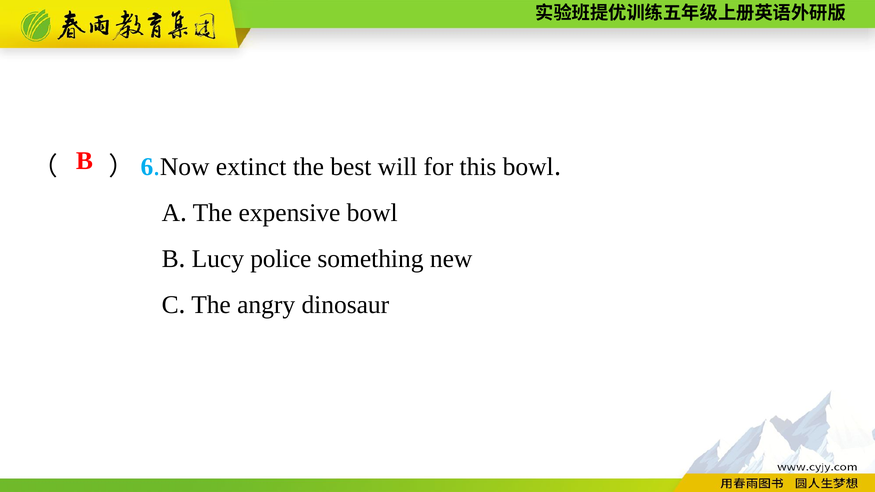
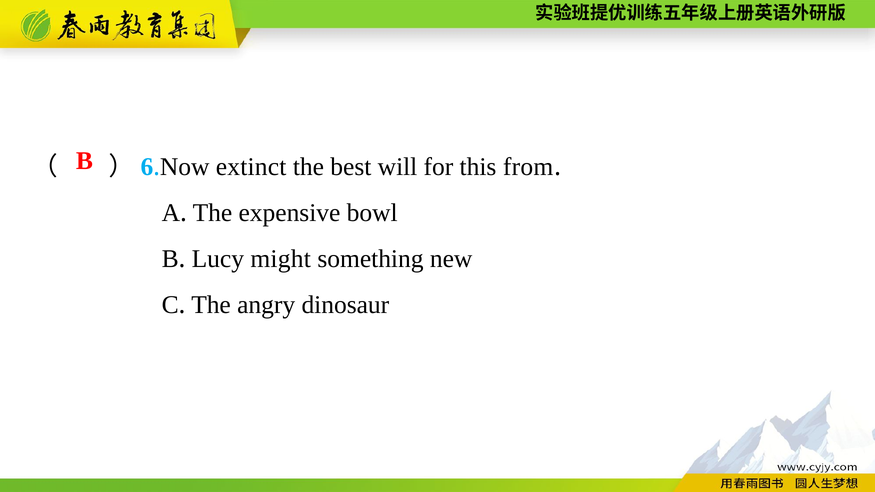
this bowl: bowl -> from (528, 167)
police: police -> might (281, 259)
